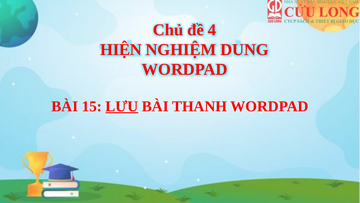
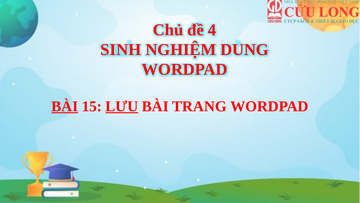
HIỆN: HIỆN -> SINH (121, 50)
BÀI underline: none -> present (65, 106)
THANH: THANH -> TRANG (199, 106)
